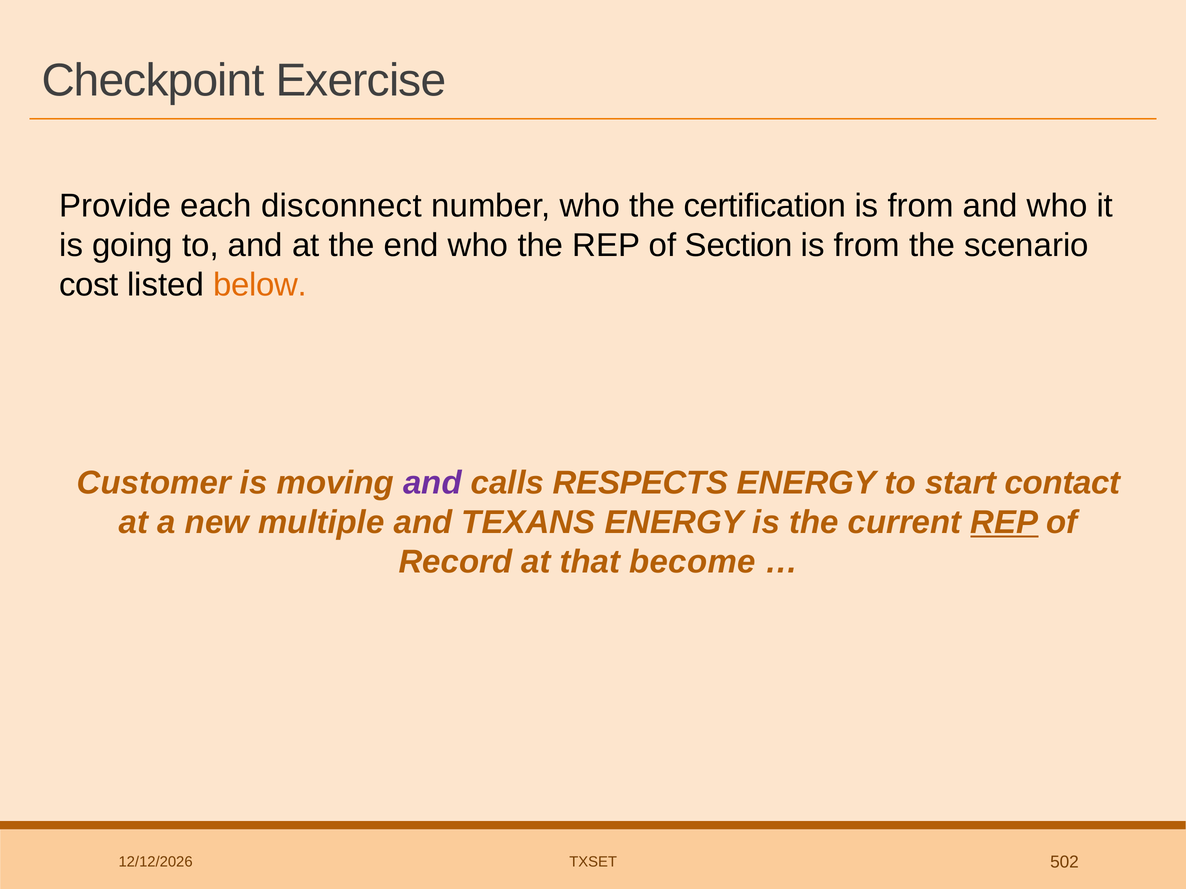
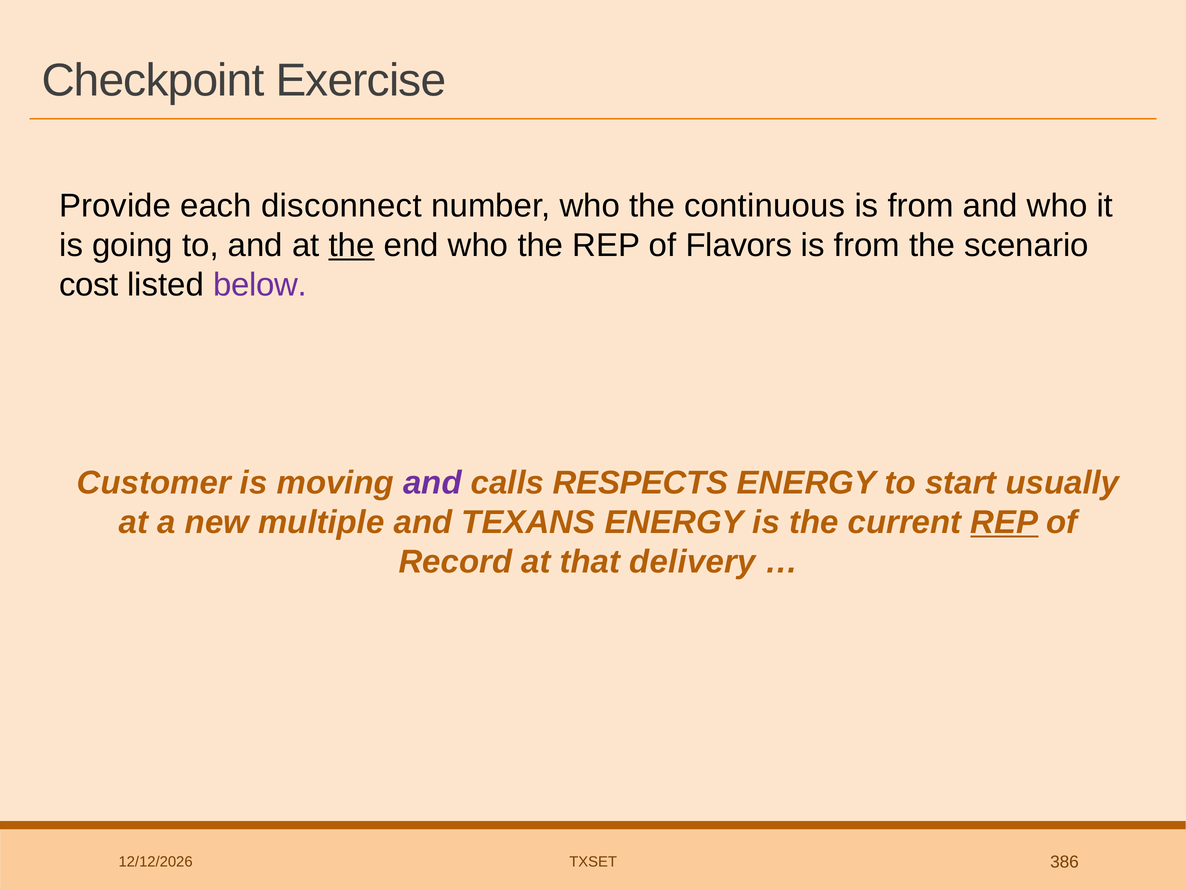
certification: certification -> continuous (765, 206)
the underline: none -> present (352, 246)
Section: Section -> Flavors (739, 246)
below colour: orange -> purple (260, 285)
contact: contact -> usually (1062, 483)
become: become -> delivery (692, 562)
502: 502 -> 386 (1064, 863)
